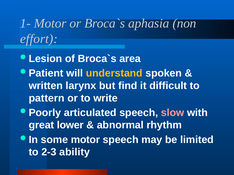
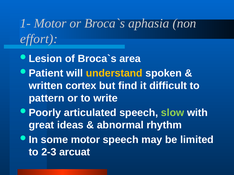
larynx: larynx -> cortex (81, 86)
slow colour: pink -> light green (173, 113)
lower: lower -> ideas (70, 125)
ability: ability -> arcuat (75, 152)
